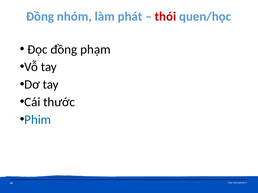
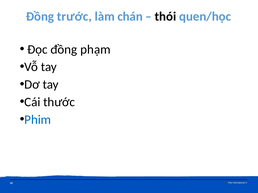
nhóm: nhóm -> trước (74, 16)
phát: phát -> chán (130, 16)
thói colour: red -> black (165, 16)
